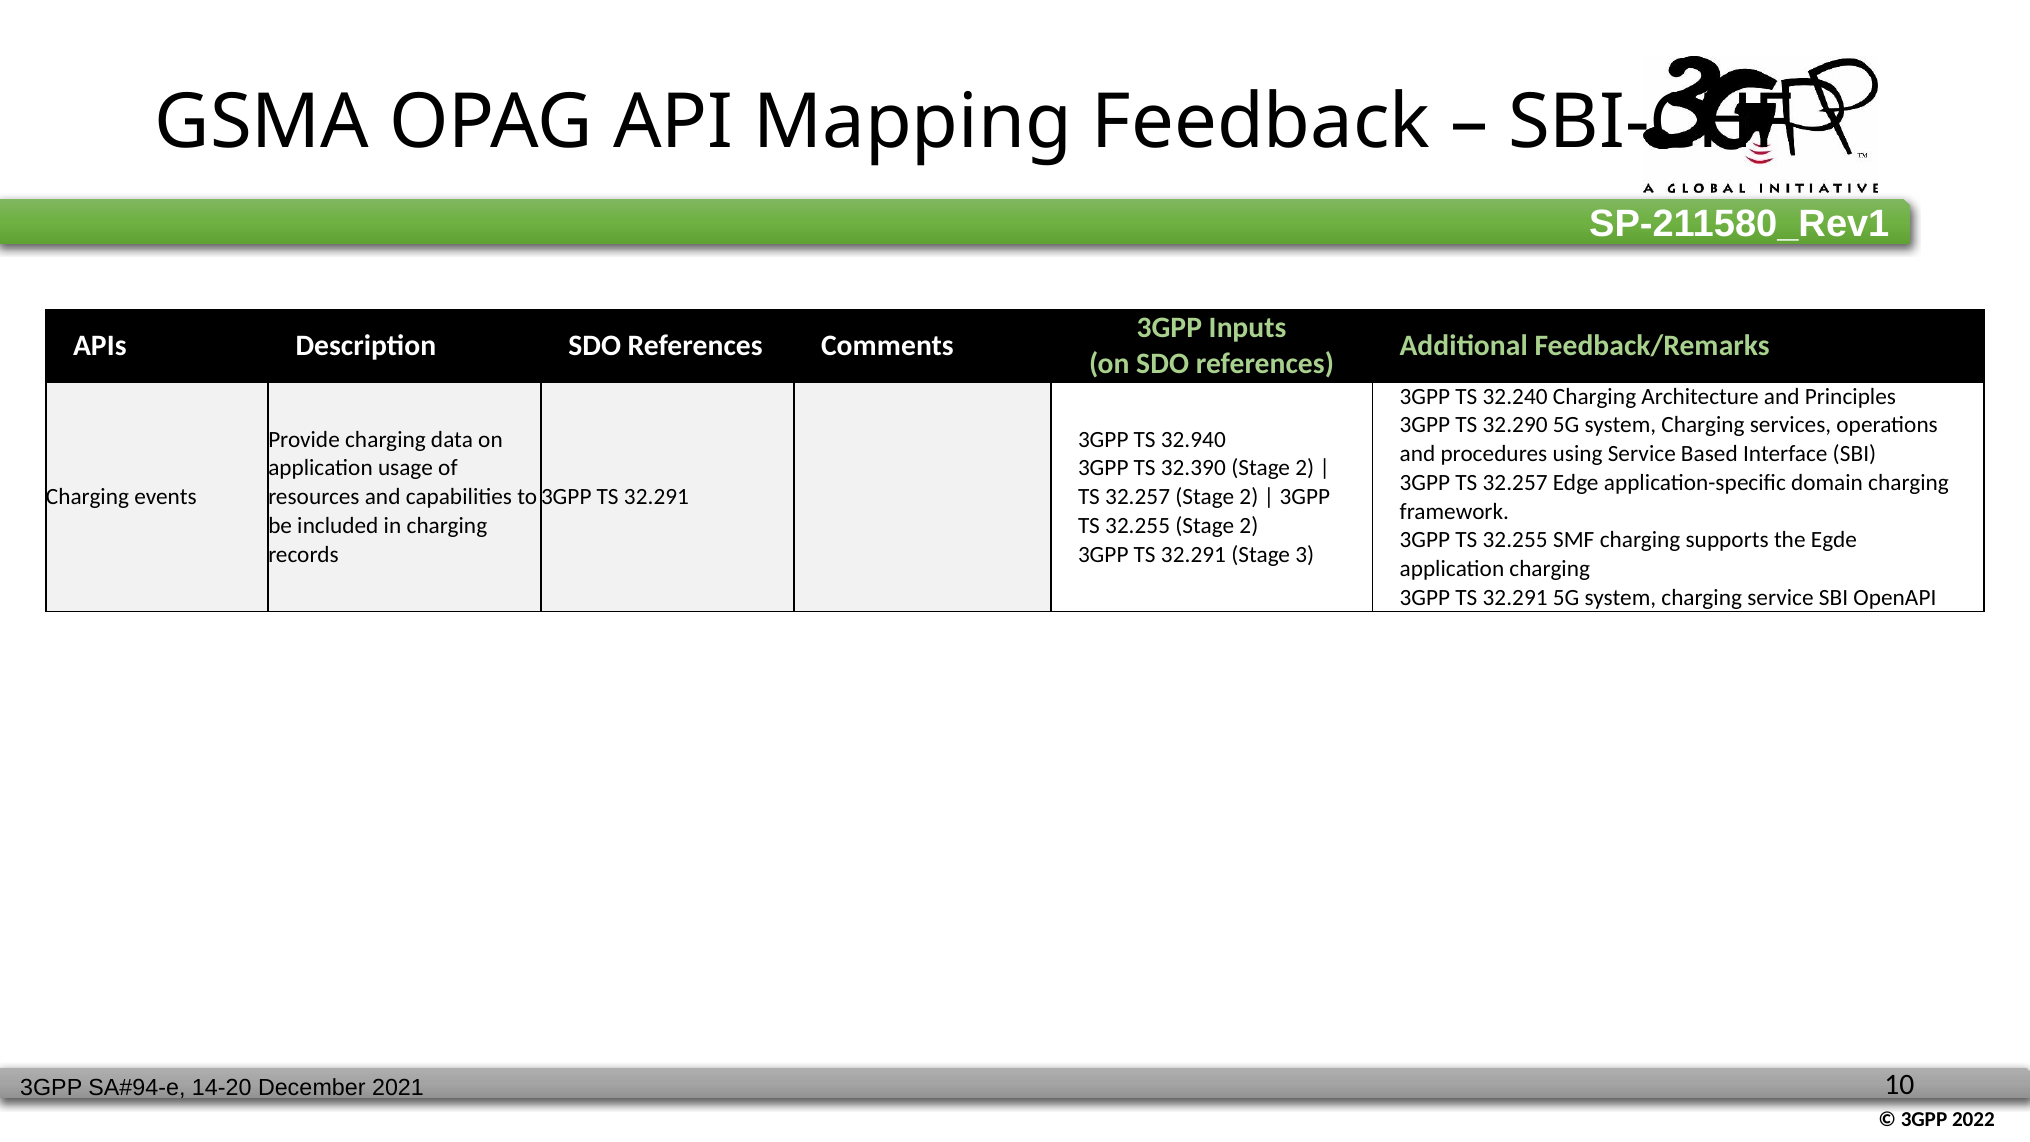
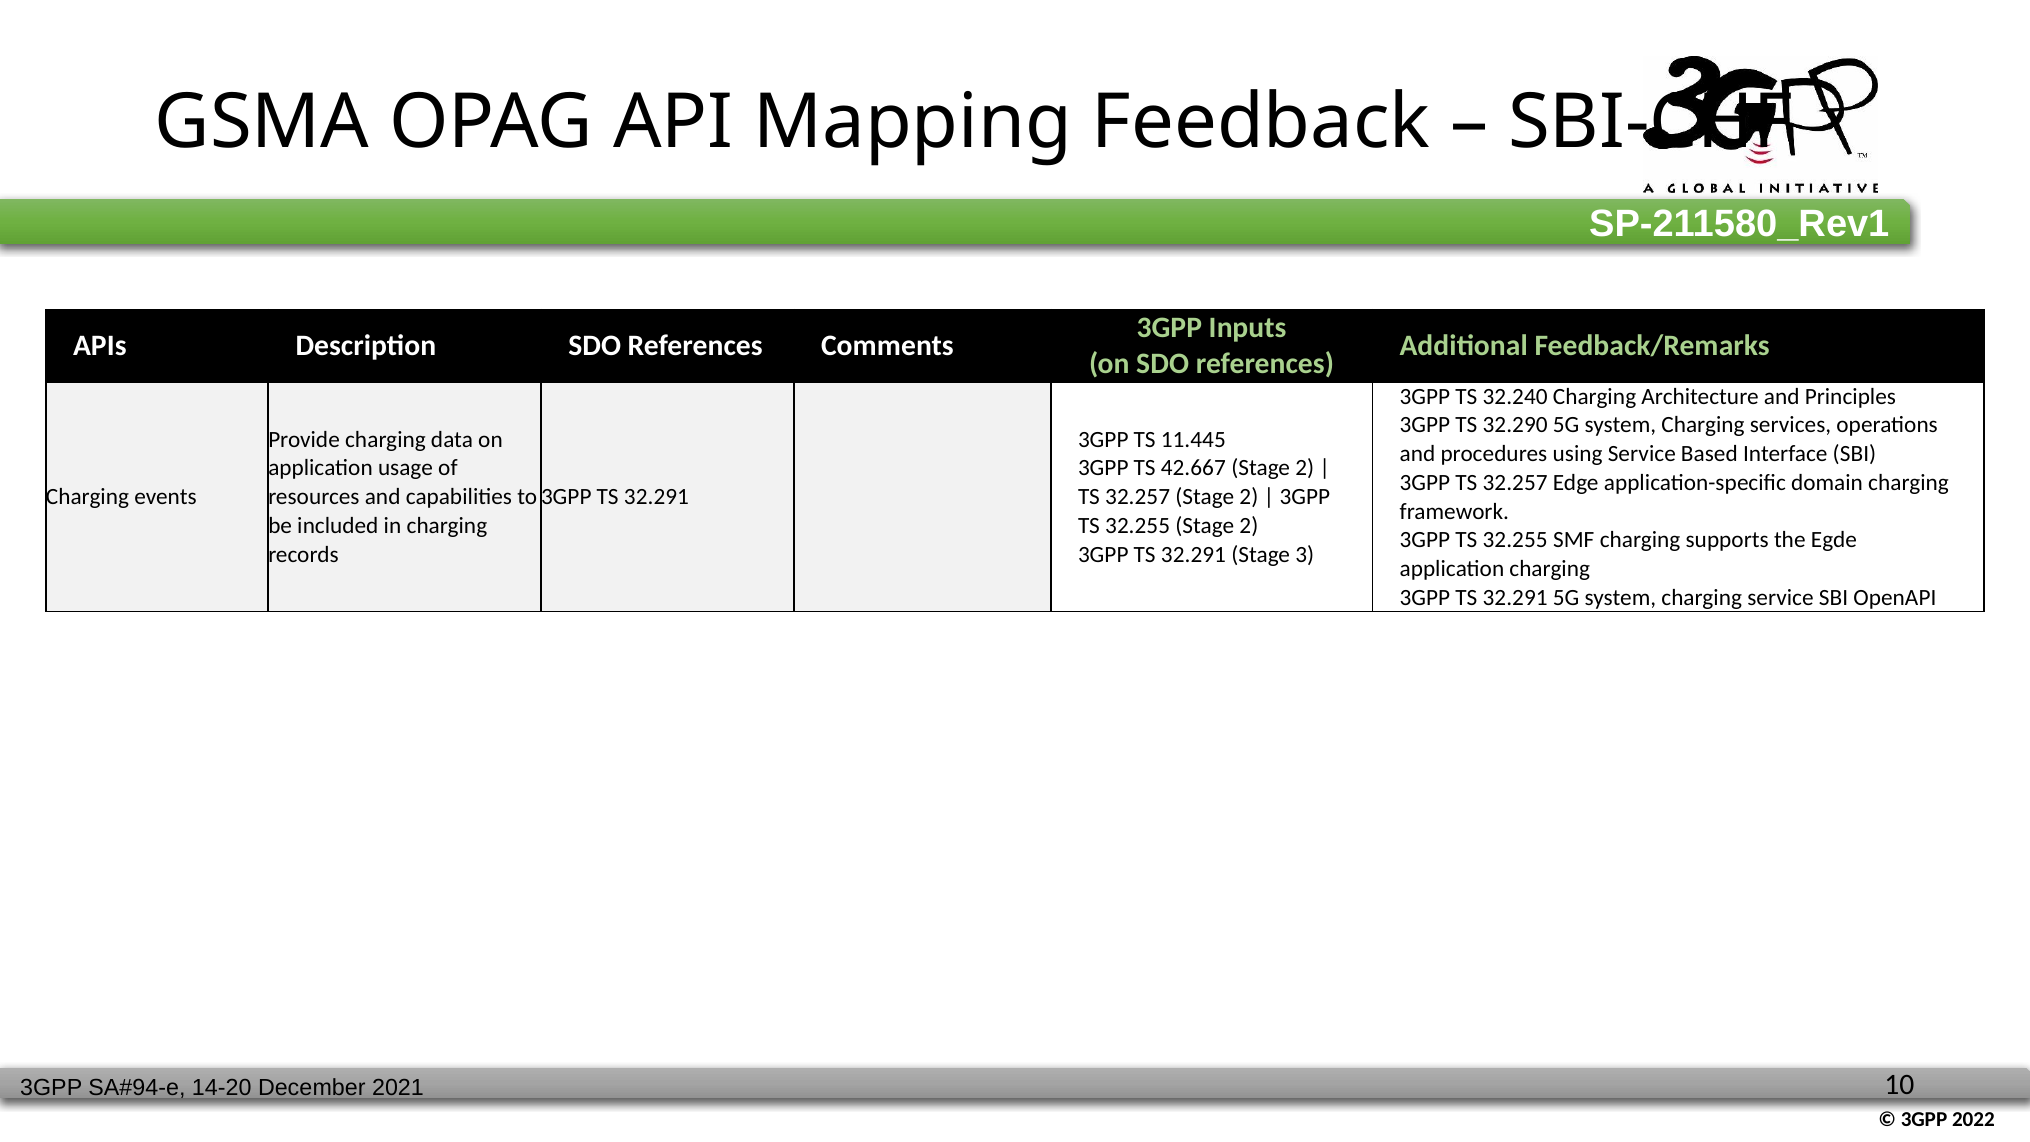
32.940: 32.940 -> 11.445 (1193, 440)
32.390: 32.390 -> 42.667 (1193, 468)
